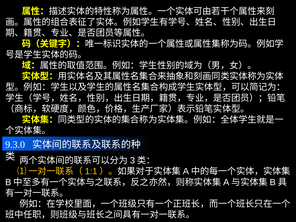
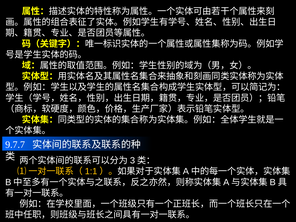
9.3.0: 9.3.0 -> 9.7.7 (15, 145)
